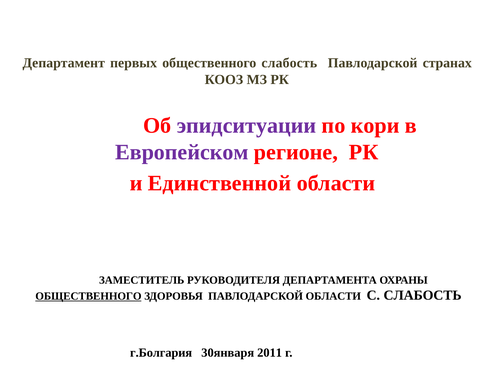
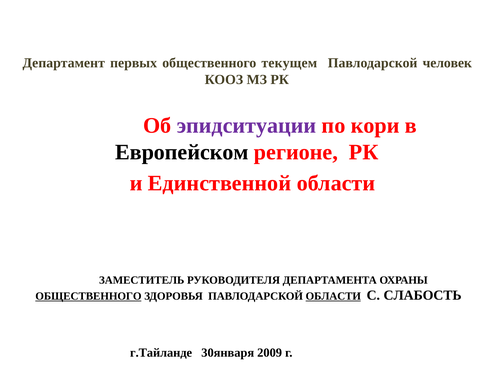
общественного слабость: слабость -> текущем (289, 63)
странах: странах -> человек (447, 63)
Европейском colour: purple -> black (182, 152)
ОБЛАСТИ underline: none -> present (333, 296)
г.Болгария: г.Болгария -> г.Тайланде (161, 352)
2011: 2011 -> 2009 (270, 352)
